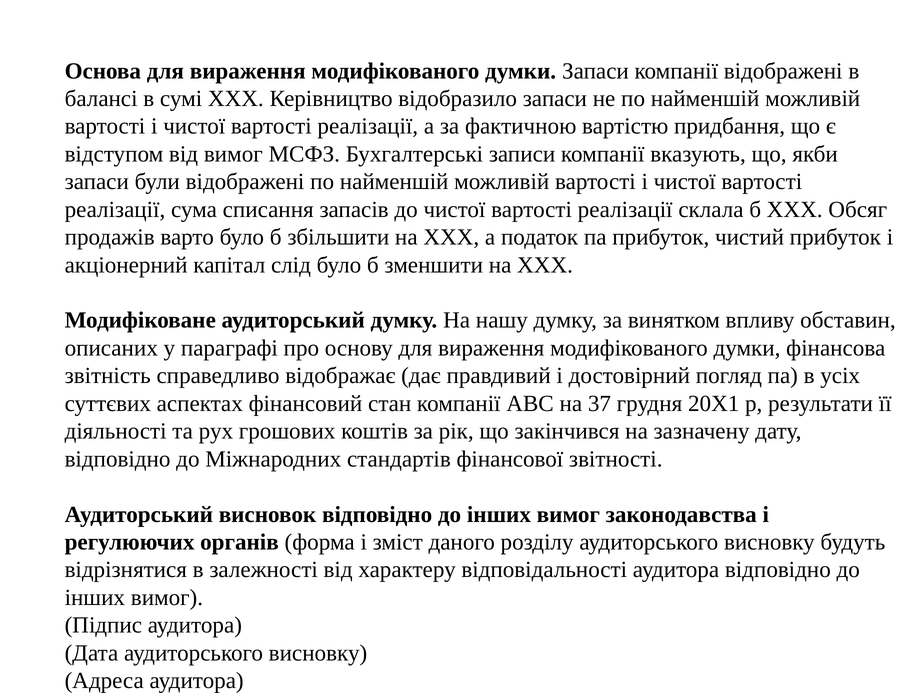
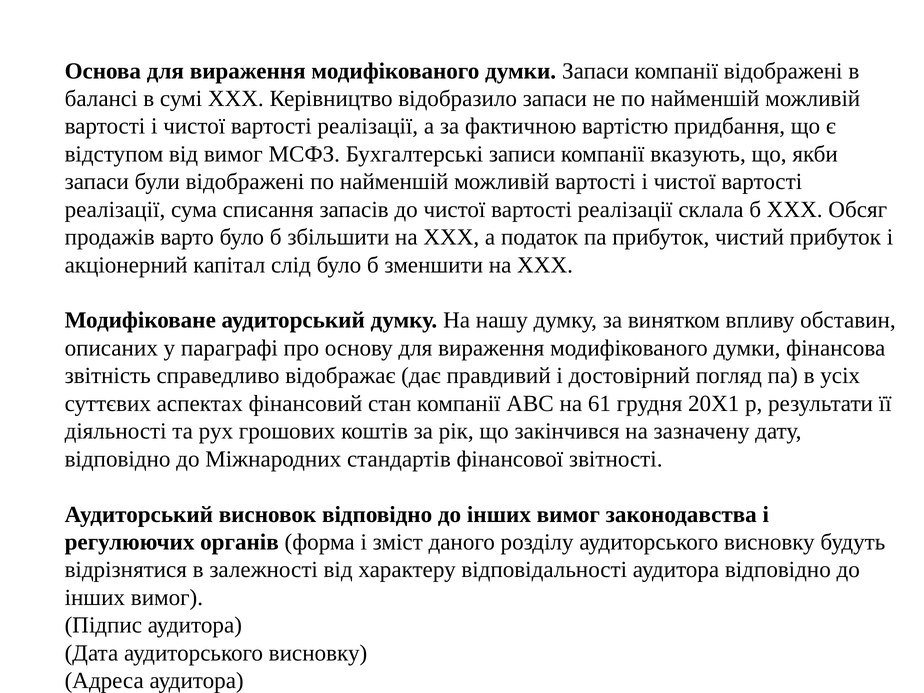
37: 37 -> 61 (599, 404)
